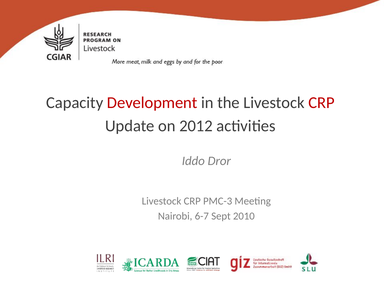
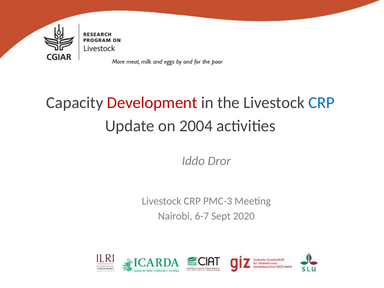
CRP colour: red -> blue (321, 103)
2012: 2012 -> 2004 (196, 126)
2010: 2010 -> 2020 (244, 216)
